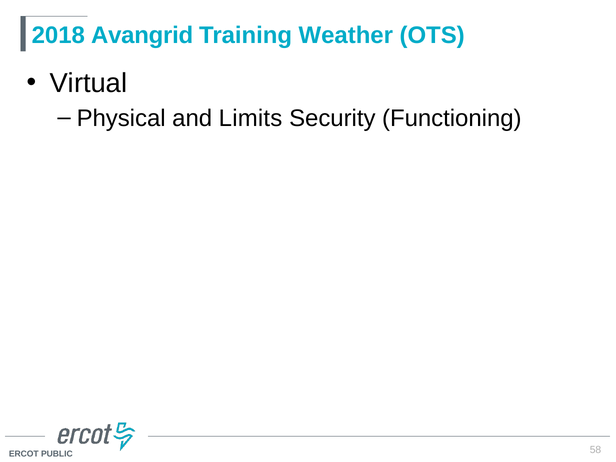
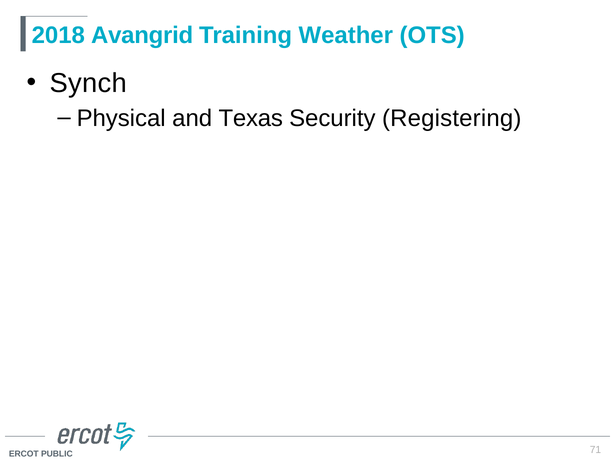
Virtual: Virtual -> Synch (88, 83)
Limits: Limits -> Texas (251, 118)
Functioning: Functioning -> Registering (452, 118)
58: 58 -> 71 (595, 450)
